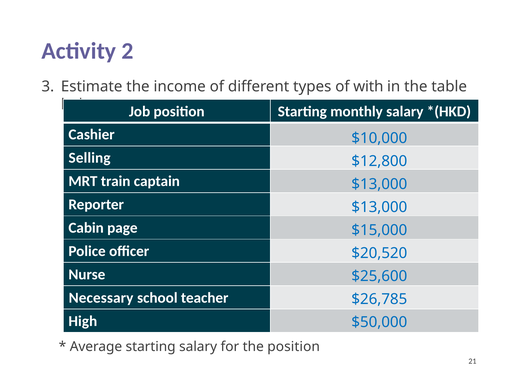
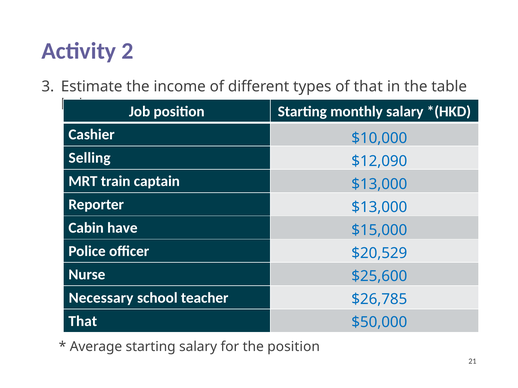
of with: with -> that (368, 87)
$12,800: $12,800 -> $12,090 (379, 161)
page: page -> have (122, 228)
$20,520: $20,520 -> $20,529 (379, 253)
High: High -> That (83, 321)
